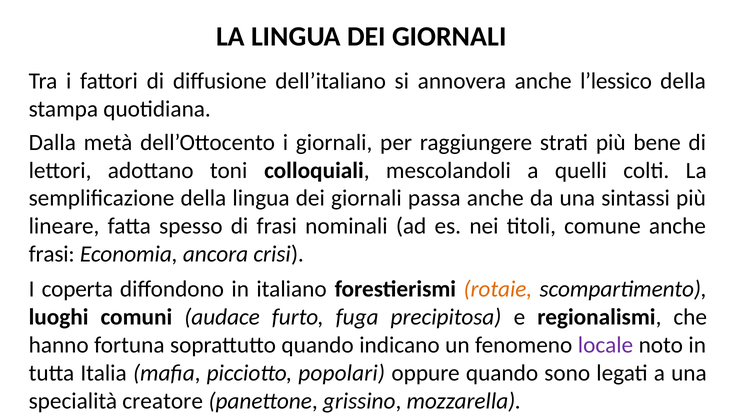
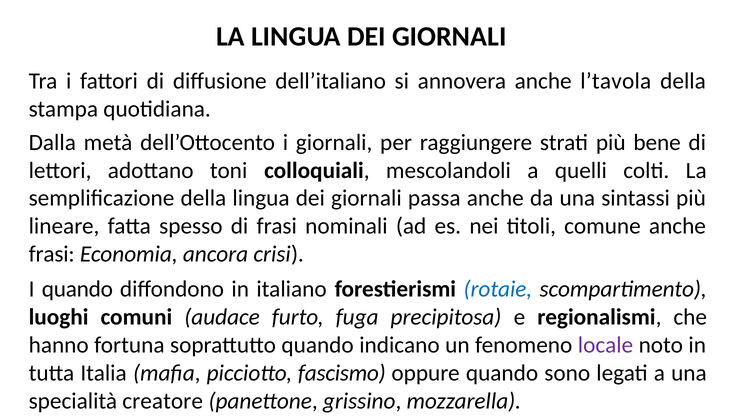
l’lessico: l’lessico -> l’tavola (616, 81)
I coperta: coperta -> quando (77, 289)
rotaie colour: orange -> blue (498, 289)
popolari: popolari -> fascismo (342, 373)
